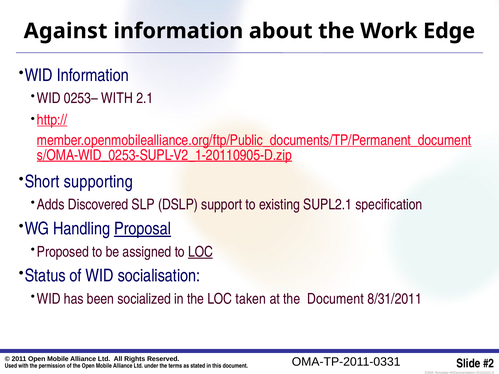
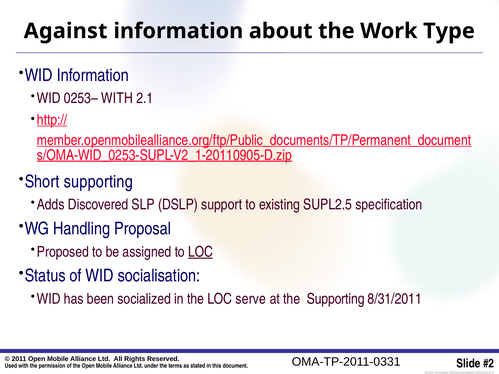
Edge: Edge -> Type (449, 31)
SUPL2.1: SUPL2.1 -> SUPL2.5 (328, 205)
Proposal underline: present -> none (143, 229)
taken: taken -> serve (251, 299)
the Document: Document -> Supporting (336, 299)
